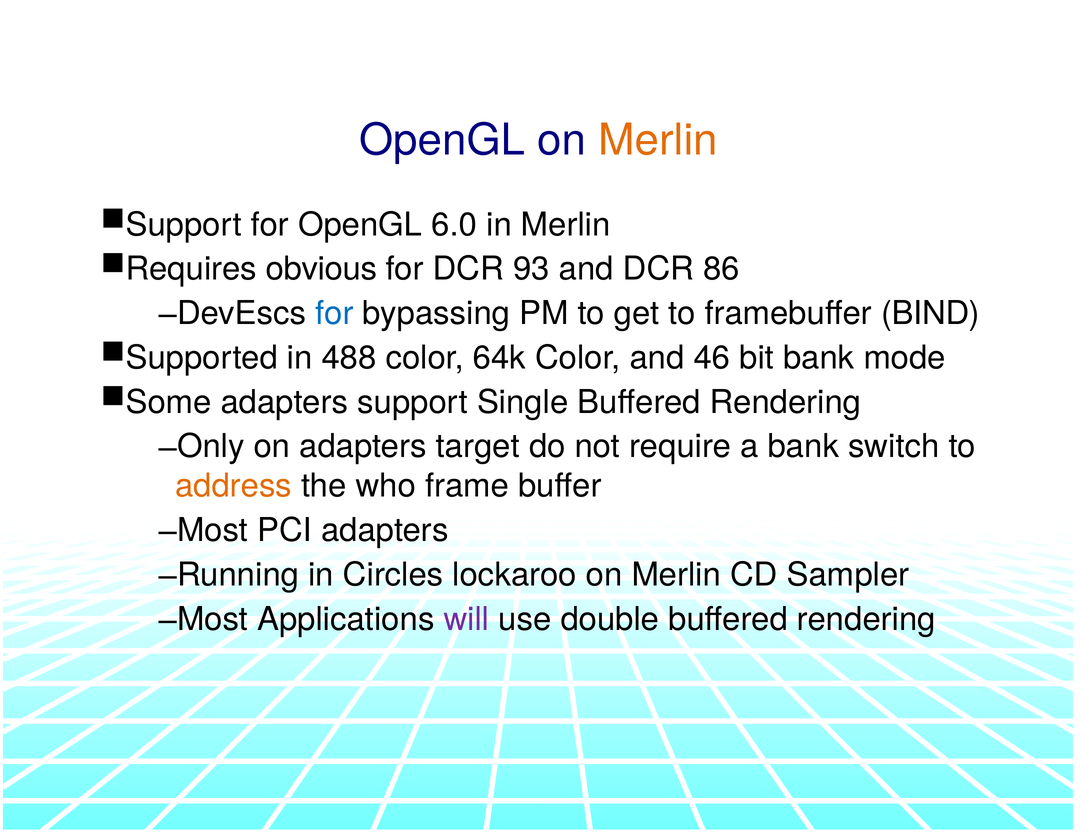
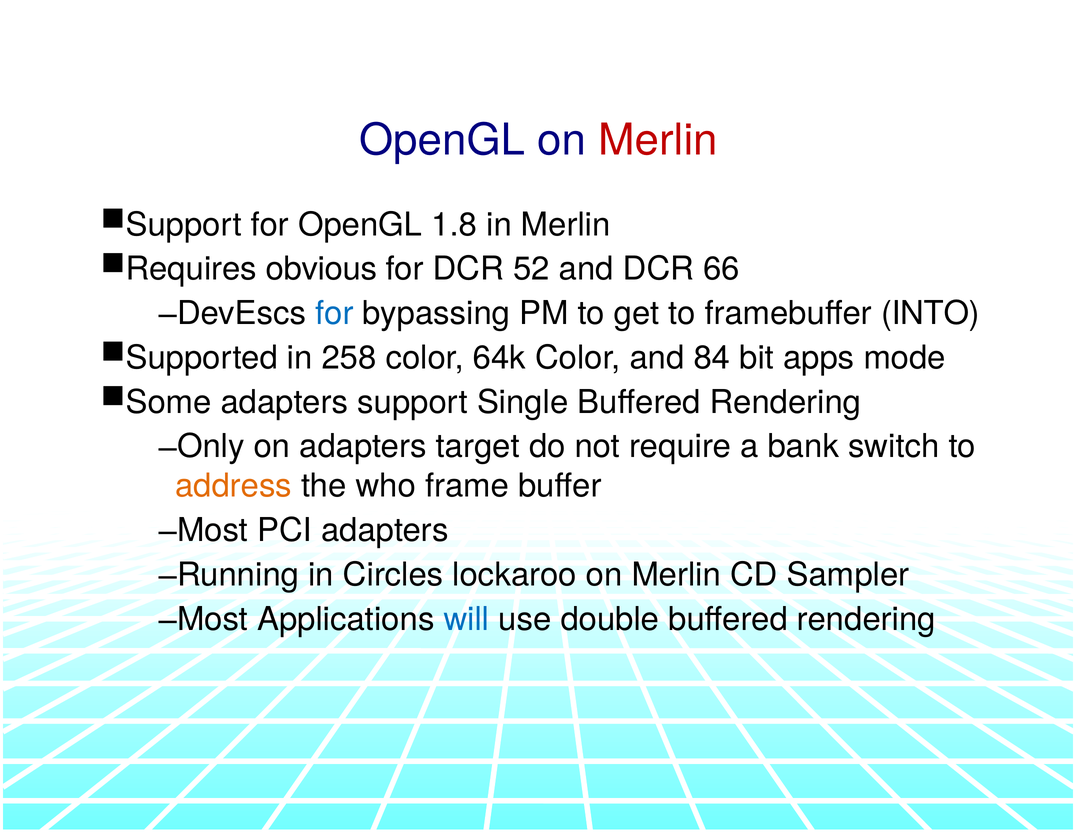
Merlin colour: orange -> red (658, 140)
6.0: 6.0 -> 1.8 (454, 225)
93: 93 -> 52 (531, 269)
86: 86 -> 66 (721, 269)
BIND: BIND -> INTO (930, 314)
488: 488 -> 258 (349, 358)
46: 46 -> 84 (712, 358)
bit bank: bank -> apps (819, 358)
will colour: purple -> blue (466, 619)
